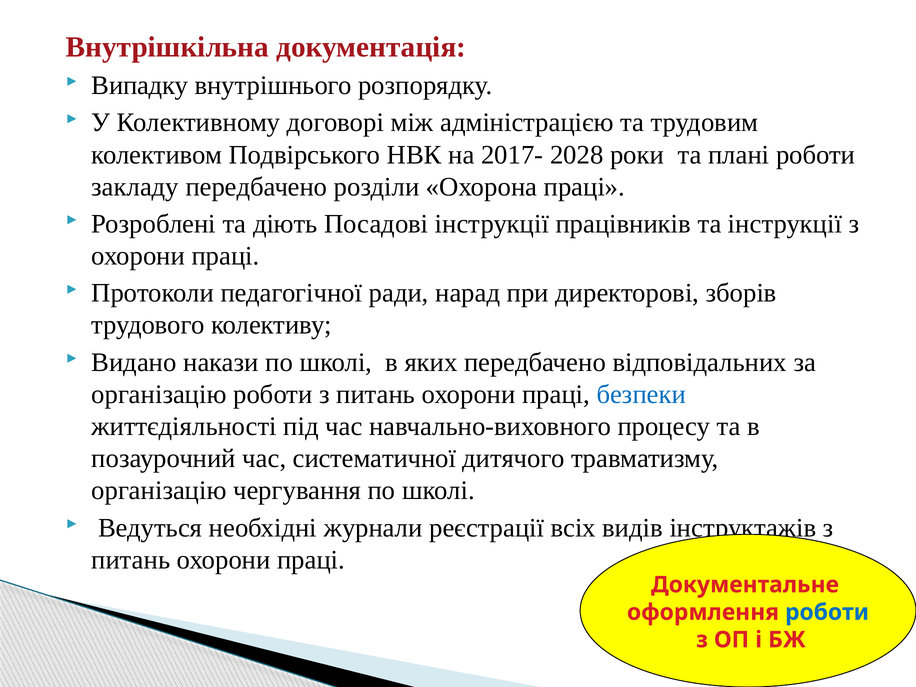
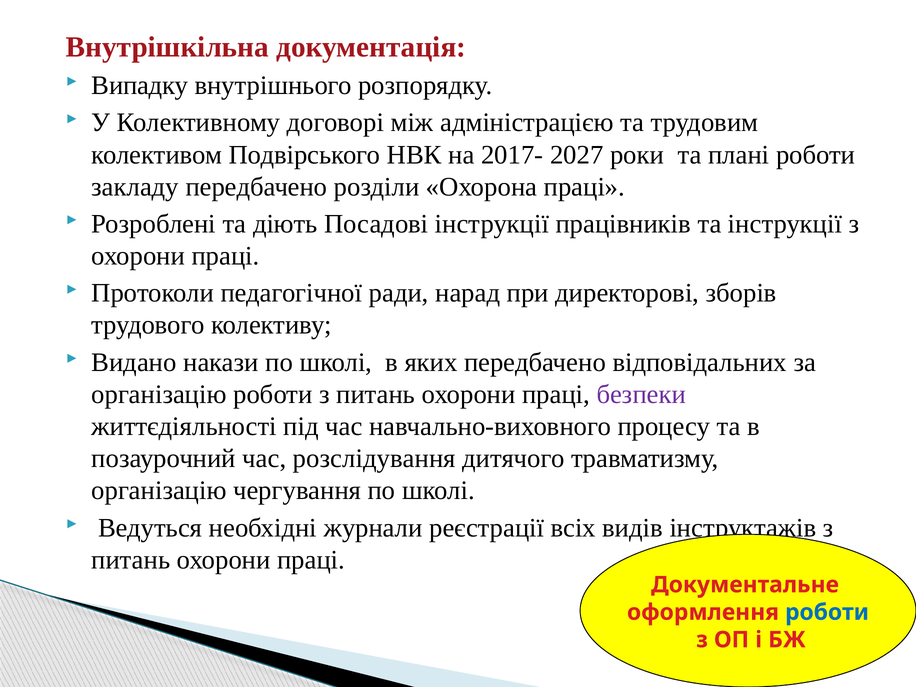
2028: 2028 -> 2027 (577, 155)
безпеки colour: blue -> purple (641, 394)
систематичної: систематичної -> розслідування (374, 458)
